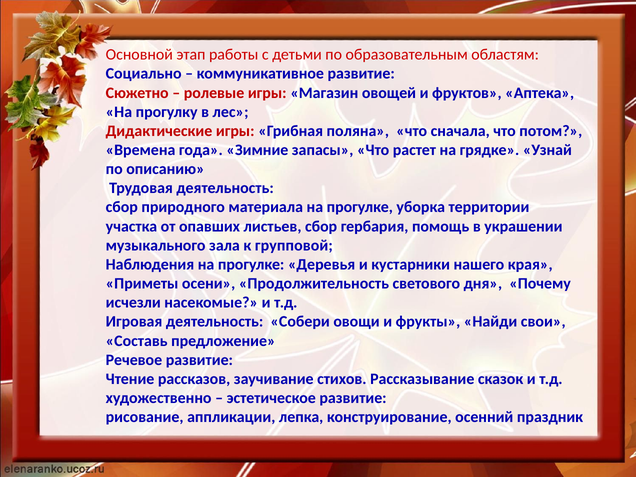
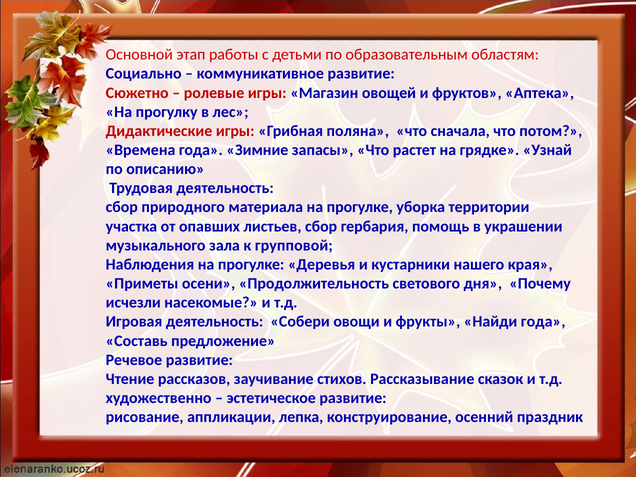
Найди свои: свои -> года (543, 322)
